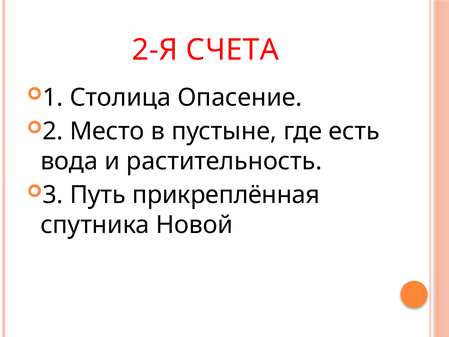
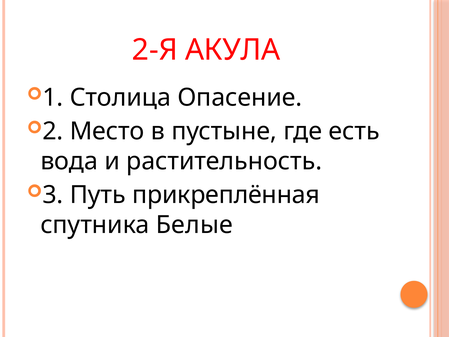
СЧЕТА: СЧЕТА -> АКУЛА (233, 50)
Новой: Новой -> Белые (194, 225)
